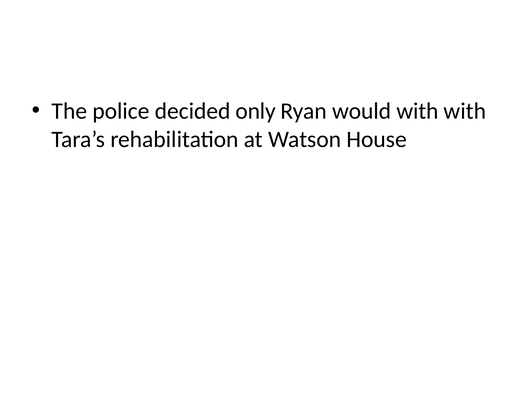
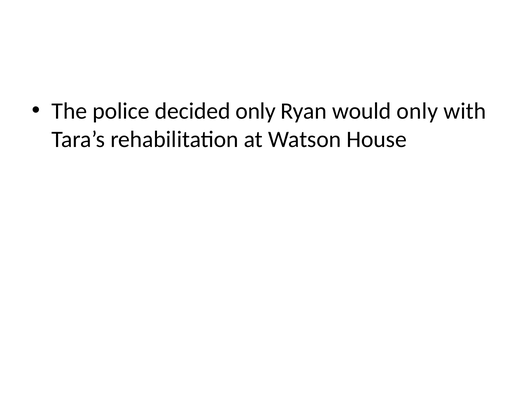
would with: with -> only (417, 111)
